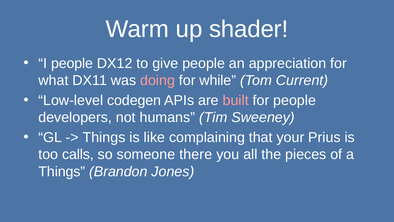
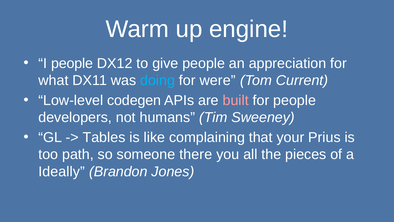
shader: shader -> engine (249, 29)
doing colour: pink -> light blue (158, 80)
while: while -> were (218, 80)
Things: Things -> Tables (104, 137)
calls: calls -> path (78, 154)
Things: Things -> Ideally (62, 171)
